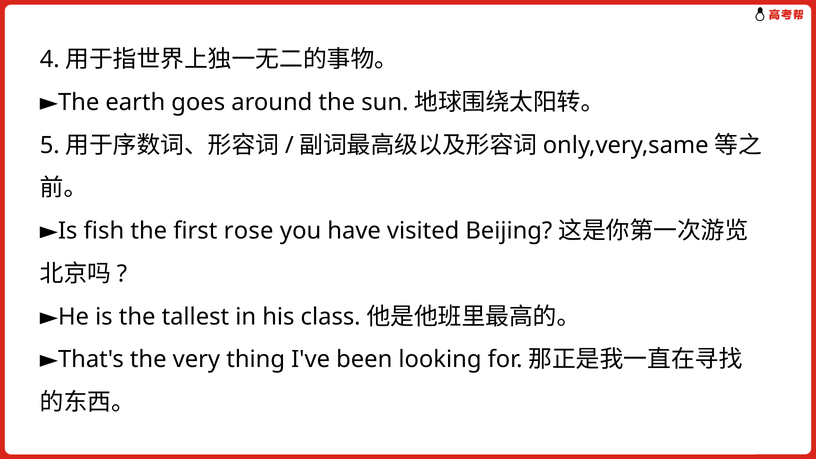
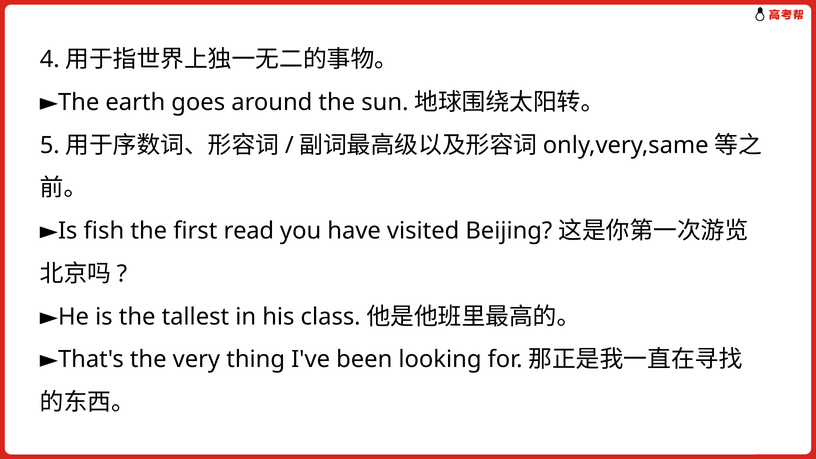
rose: rose -> read (249, 231)
